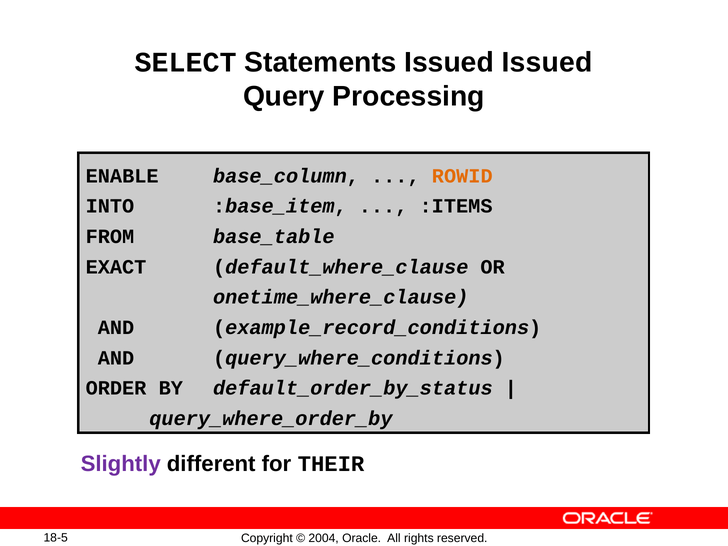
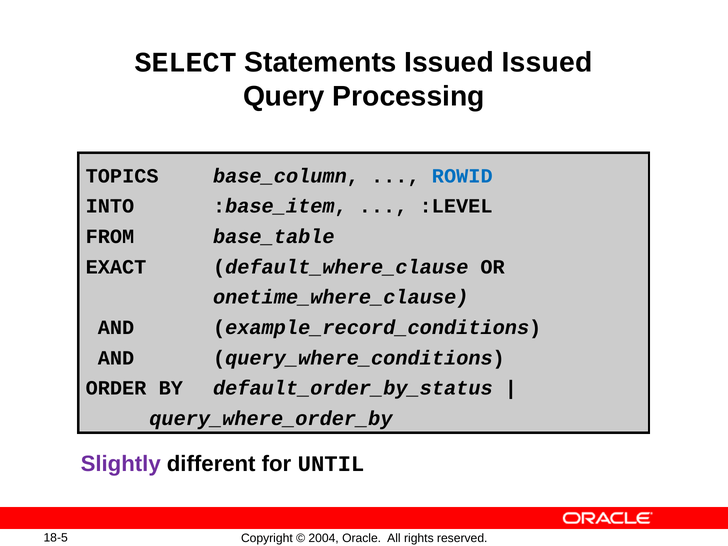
ENABLE: ENABLE -> TOPICS (122, 176)
ROWID colour: orange -> blue (462, 176)
:ITEMS: :ITEMS -> :LEVEL (456, 206)
THEIR: THEIR -> UNTIL (331, 464)
